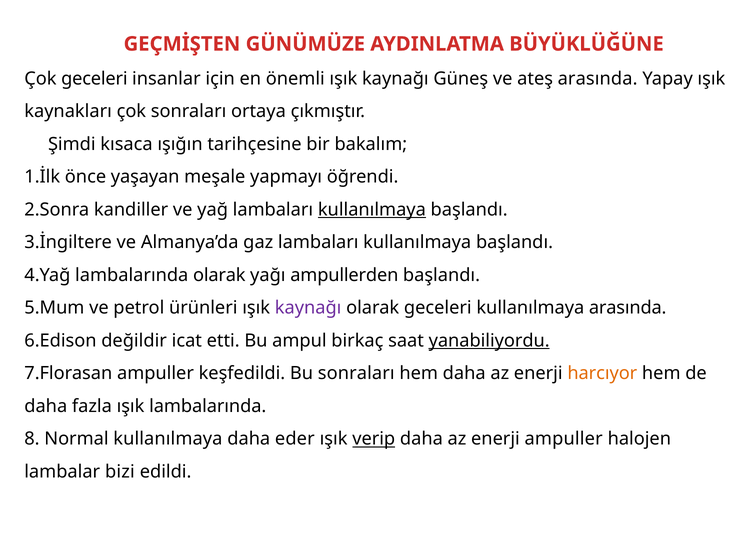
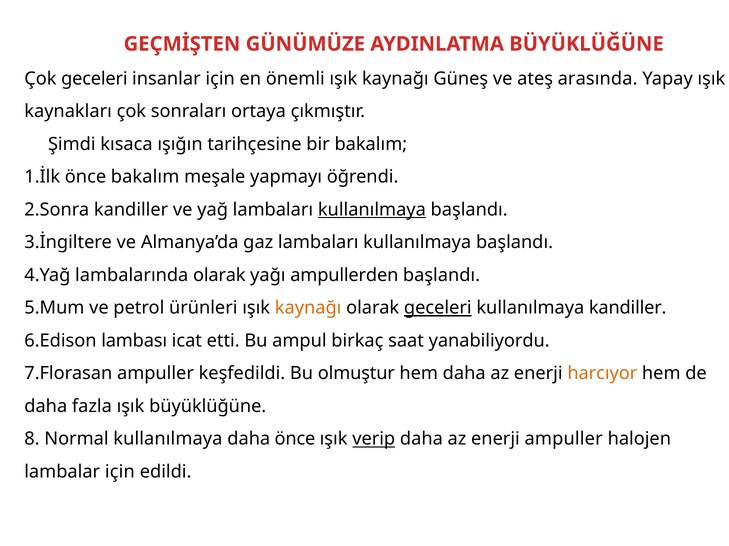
önce yaşayan: yaşayan -> bakalım (145, 177)
kaynağı colour: purple -> orange (308, 308)
geceleri underline: none -> present (438, 308)
kullanılmaya arasında: arasında -> kandiller (628, 308)
değildir: değildir -> lambası (134, 341)
yanabiliyordu underline: present -> none (489, 341)
Bu sonraları: sonraları -> olmuştur (356, 374)
ışık lambalarında: lambalarında -> büyüklüğüne (208, 407)
daha eder: eder -> önce (295, 440)
lambalar bizi: bizi -> için (120, 472)
